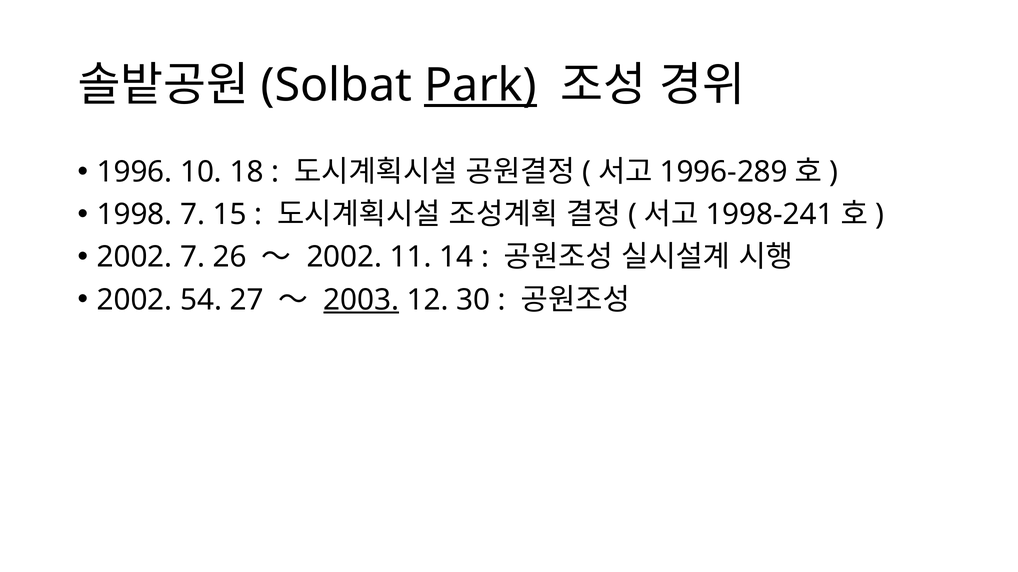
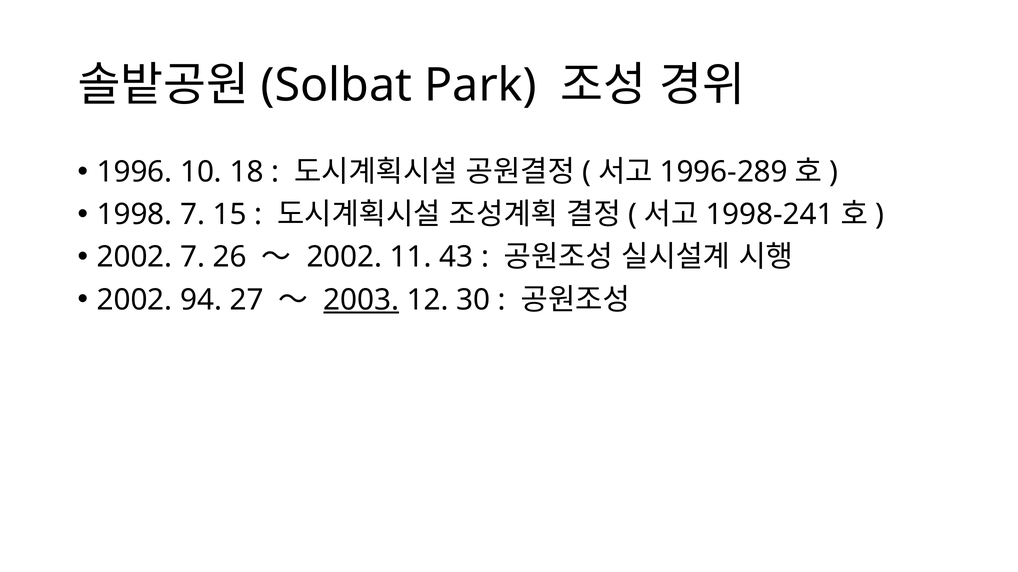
Park underline: present -> none (480, 86)
14: 14 -> 43 (456, 257)
54: 54 -> 94 (201, 300)
